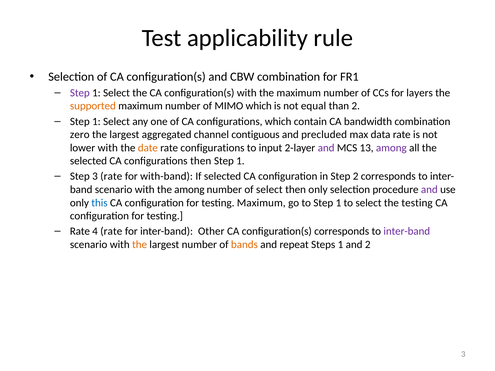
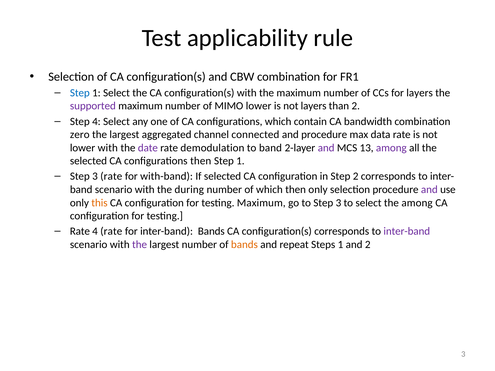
Step colour: purple -> blue (80, 93)
supported colour: orange -> purple (93, 106)
MIMO which: which -> lower (259, 106)
not equal: equal -> layers (314, 106)
1: 1 -> 4 (96, 121)
contiguous: contiguous -> connected (255, 135)
and precluded: precluded -> procedure (324, 135)
date colour: orange -> purple (148, 148)
rate configurations: configurations -> demodulation (212, 148)
to input: input -> band (270, 148)
the among: among -> during (189, 190)
of select: select -> which (269, 190)
this colour: blue -> orange (99, 203)
to Step 1: 1 -> 3 (338, 203)
the testing: testing -> among (417, 203)
inter-band Other: Other -> Bands (211, 231)
the colour: orange -> purple (140, 245)
